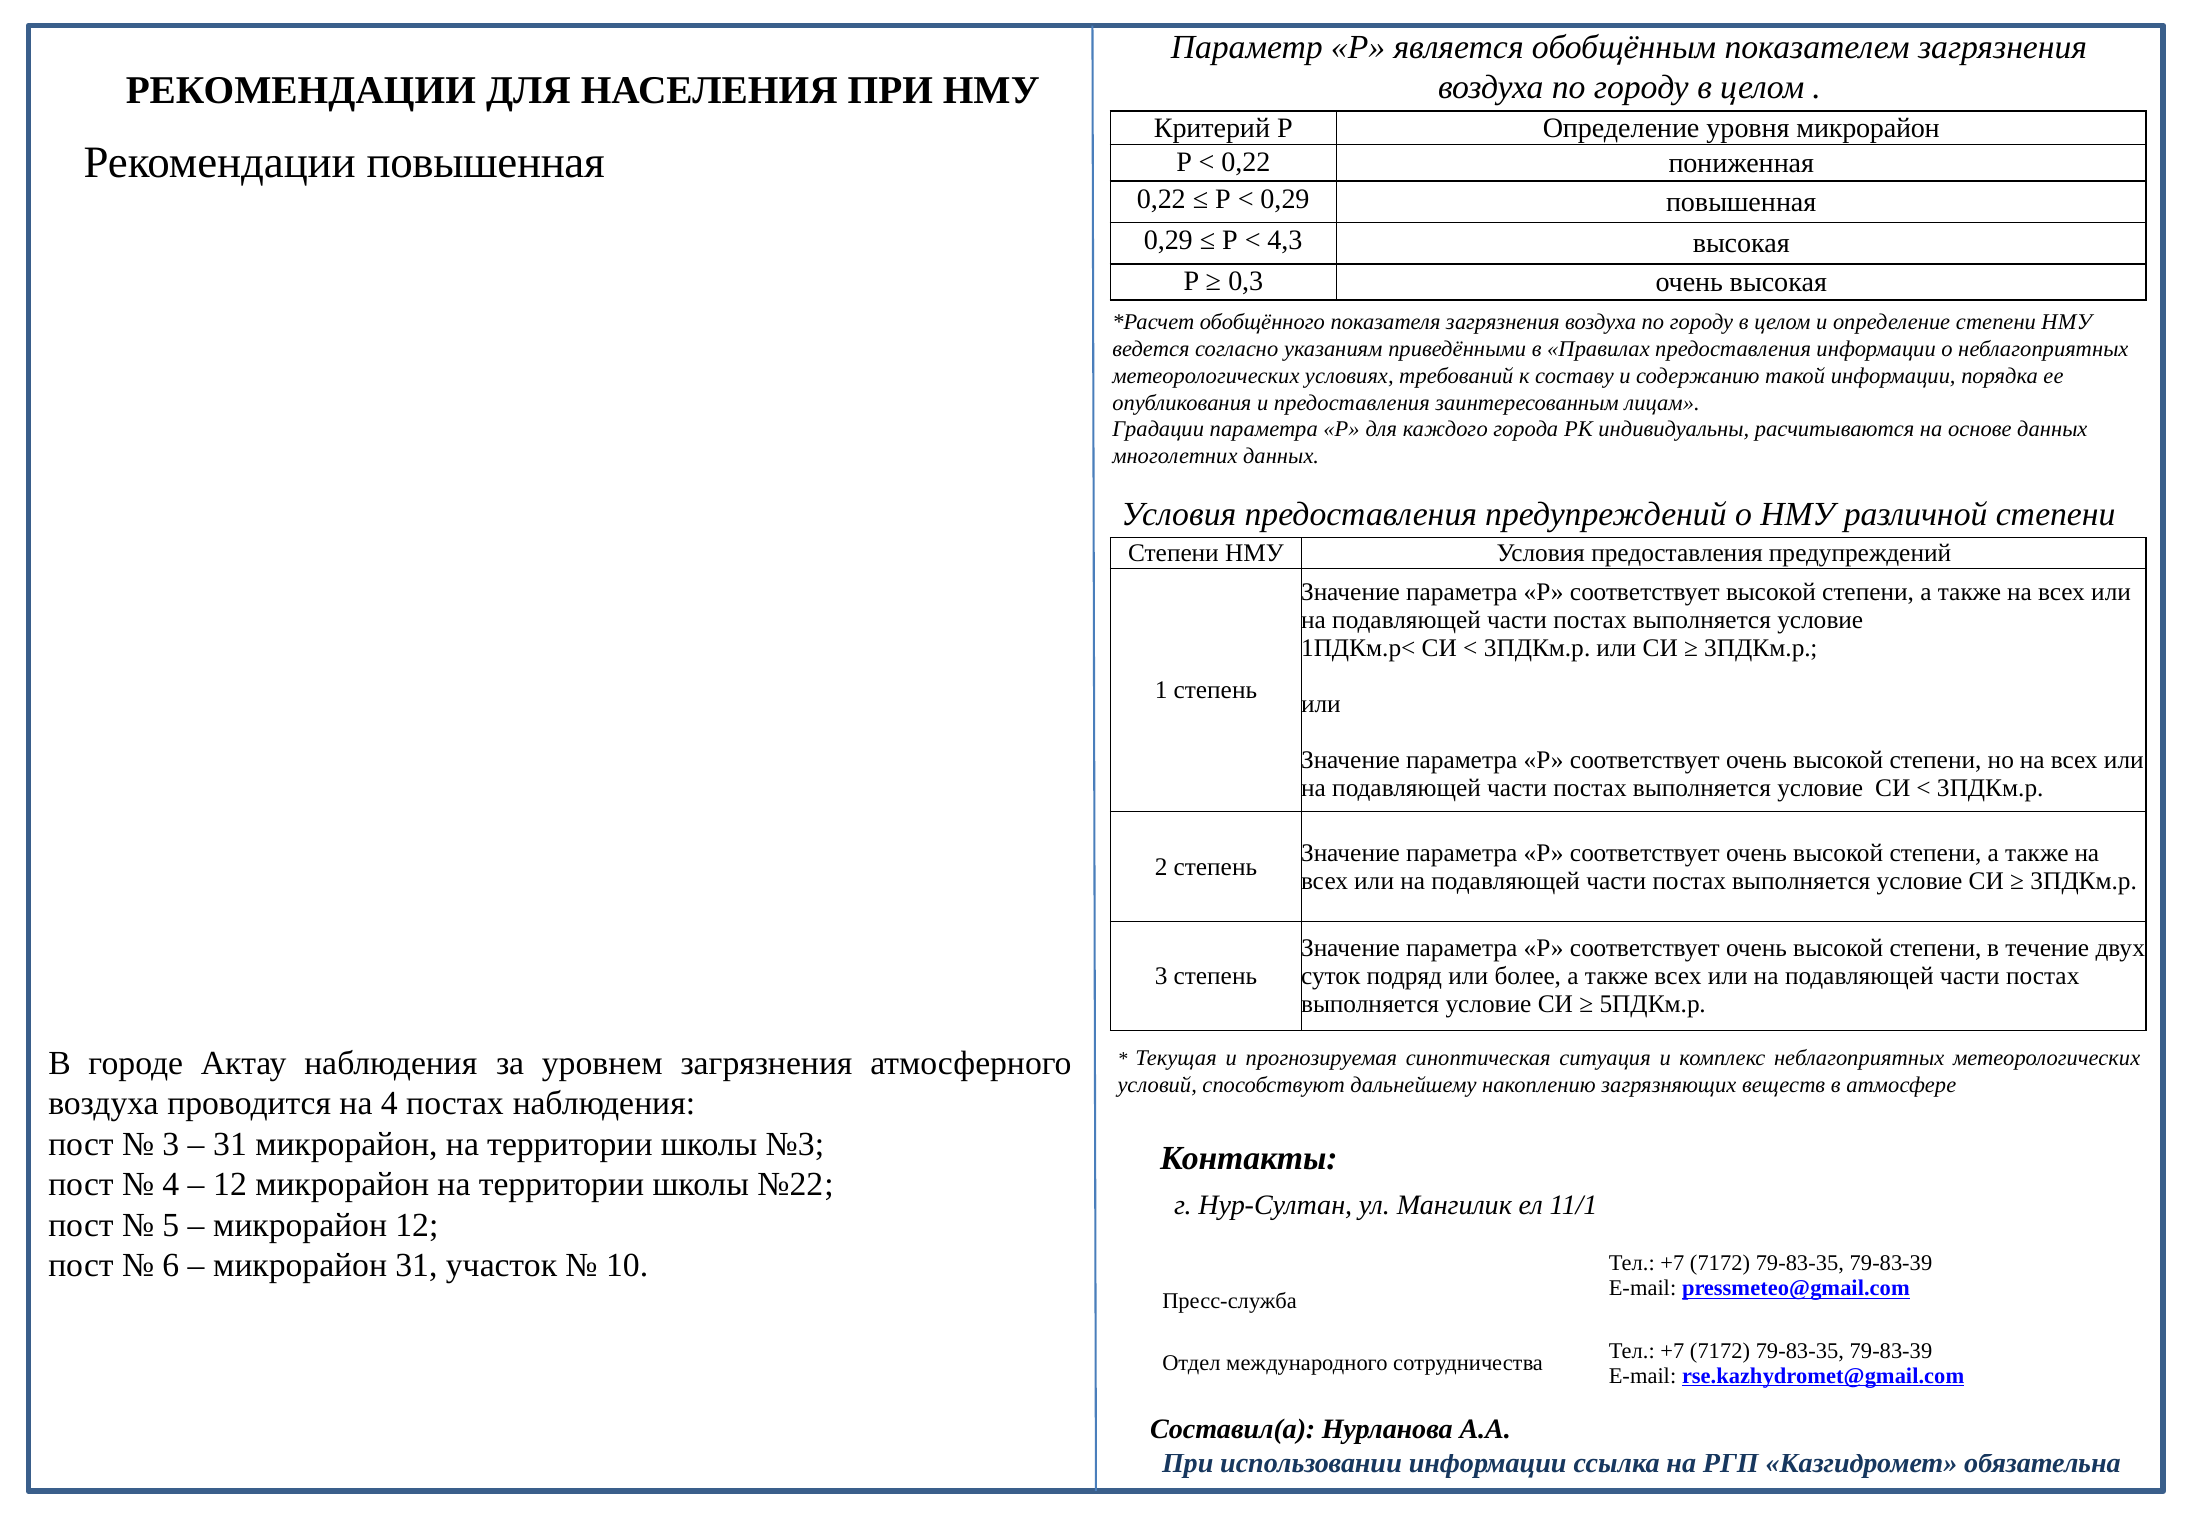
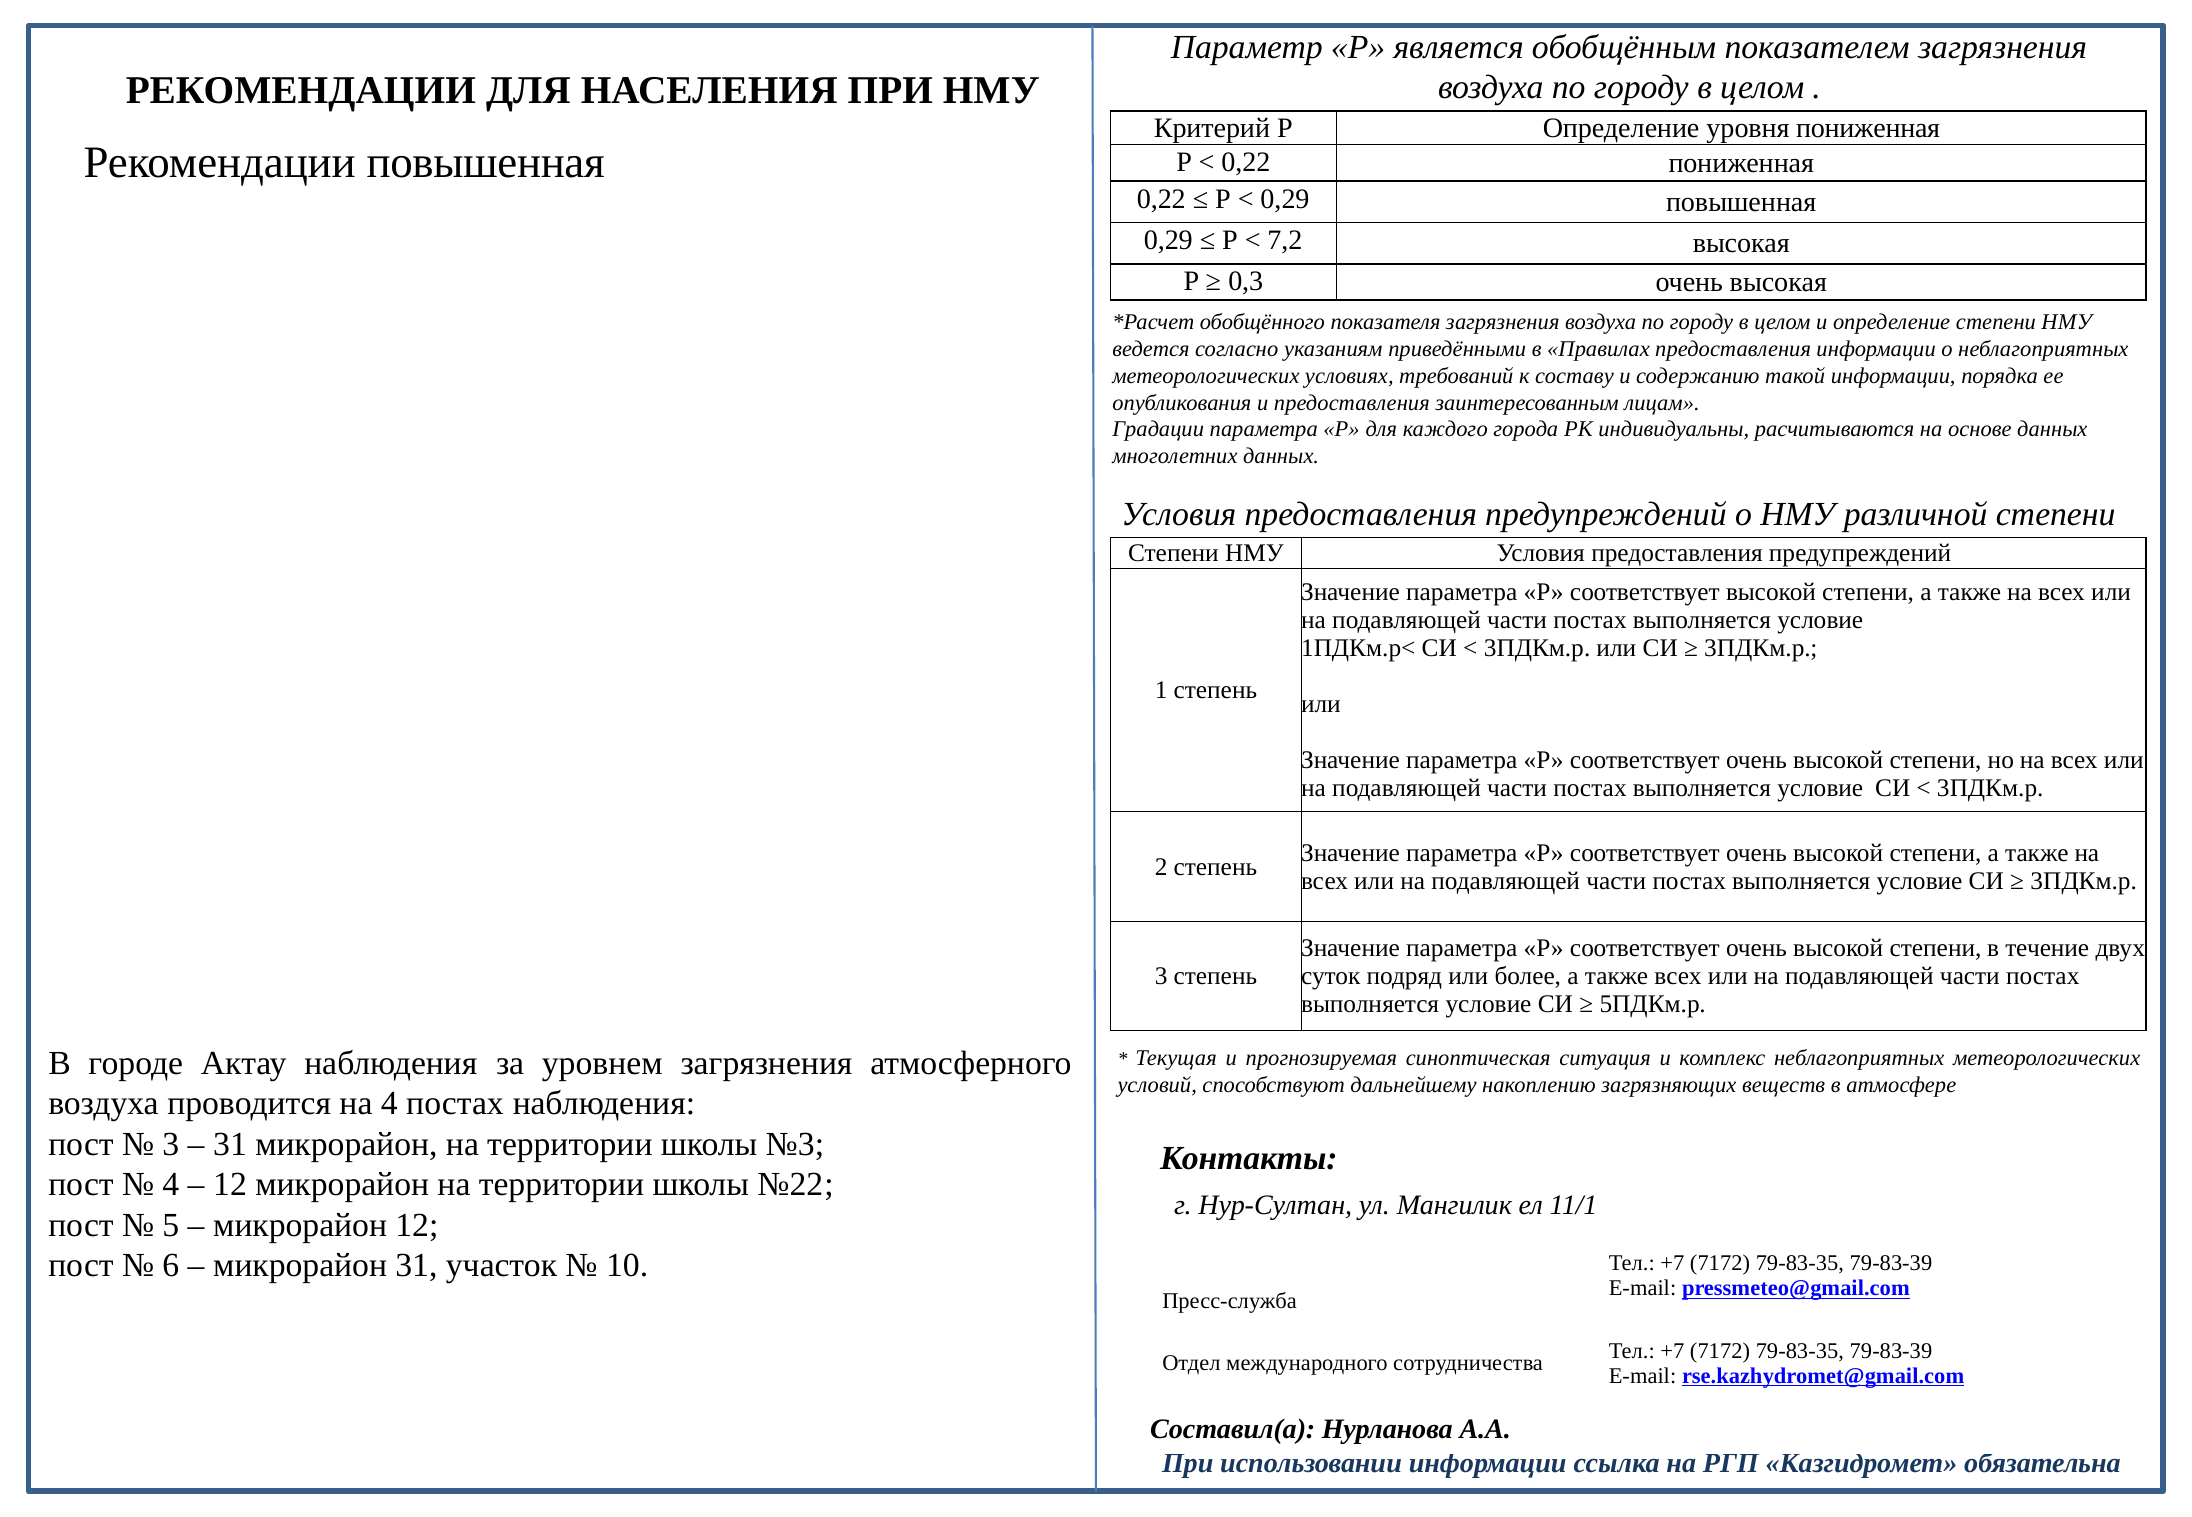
уровня микрорайон: микрорайон -> пониженная (1868, 128)
4,3: 4,3 -> 7,2 (1285, 240)
